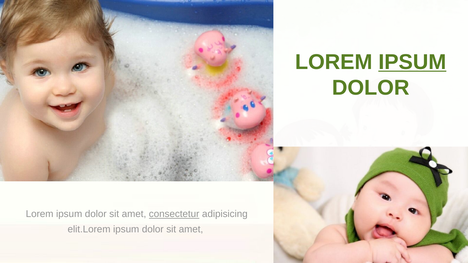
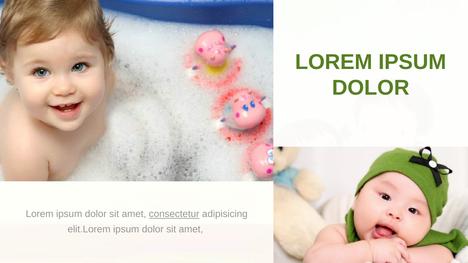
IPSUM underline: present -> none (412, 62)
